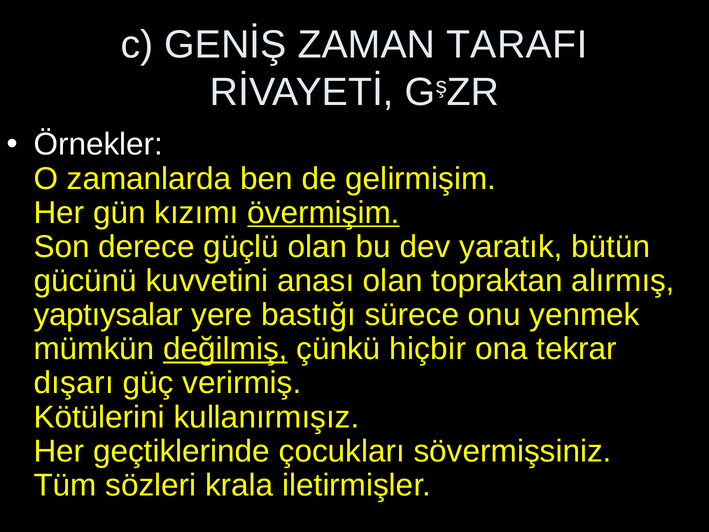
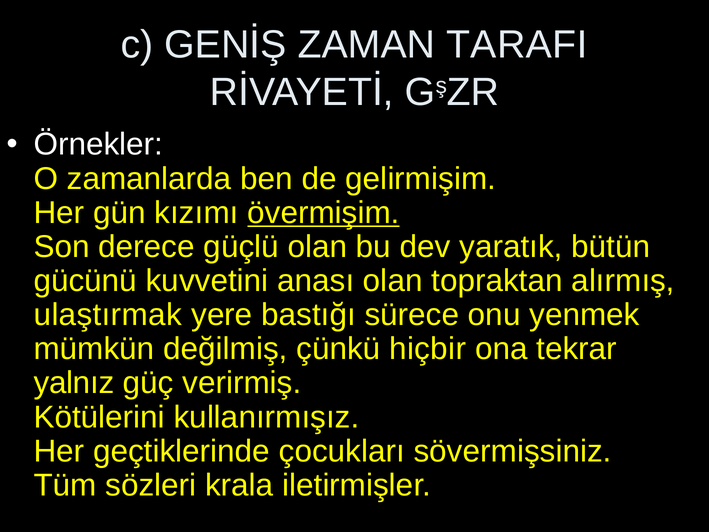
yaptıysalar: yaptıysalar -> ulaştırmak (108, 315)
değilmiş underline: present -> none (225, 349)
dışarı: dışarı -> yalnız (74, 383)
